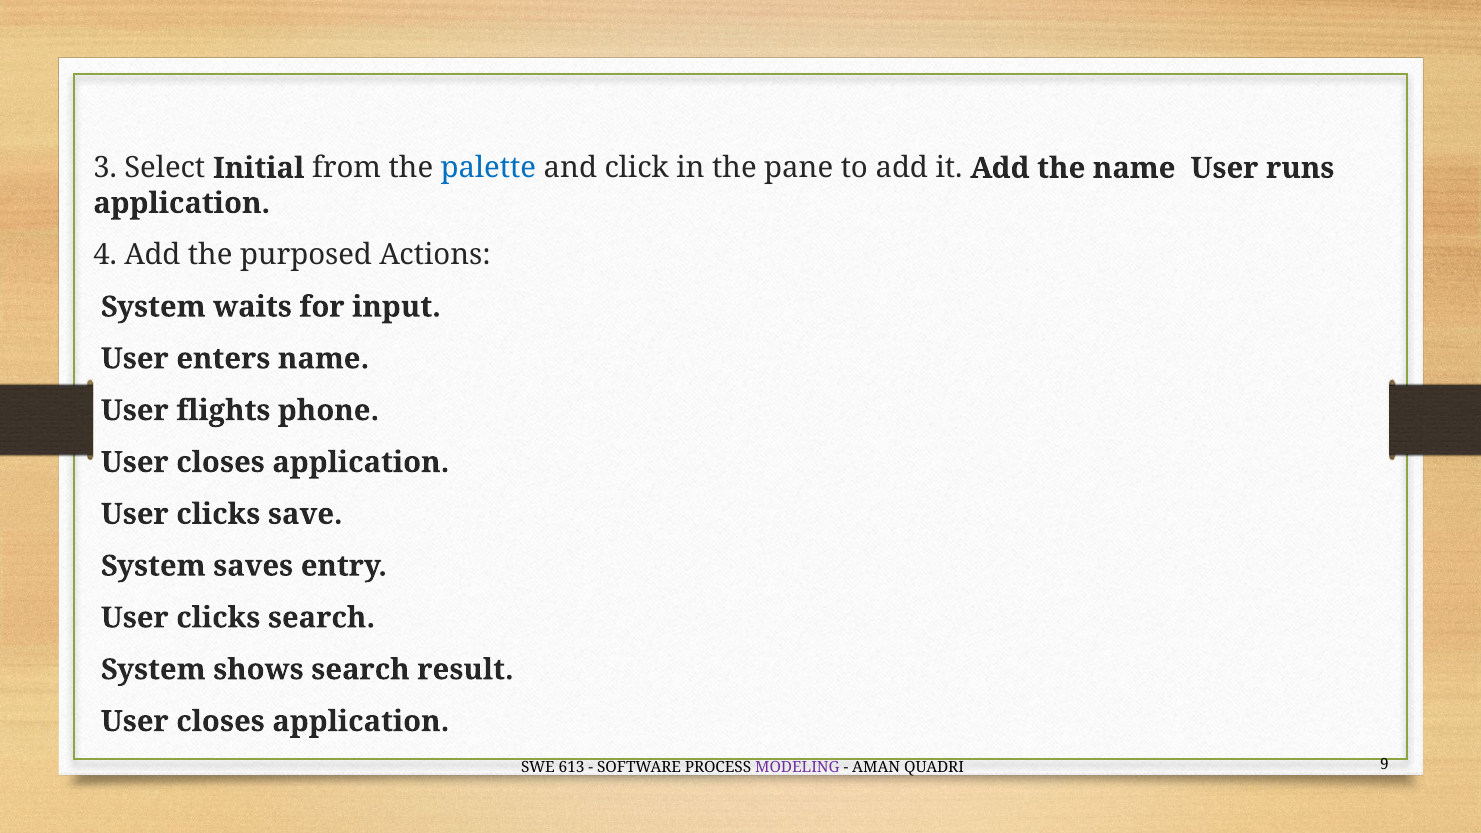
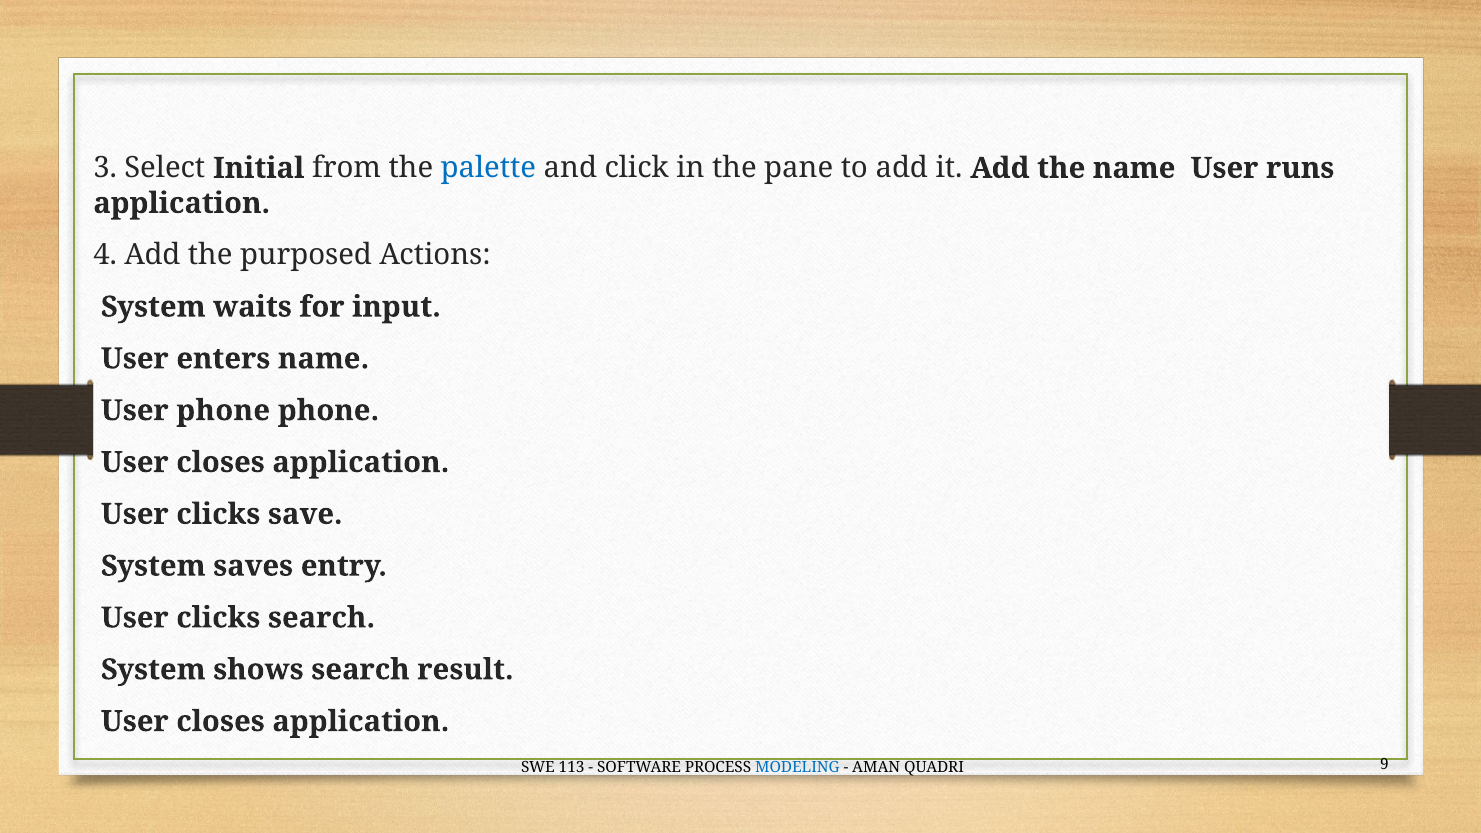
User flights: flights -> phone (223, 411)
613: 613 -> 113 (572, 767)
MODELING colour: purple -> blue (797, 767)
